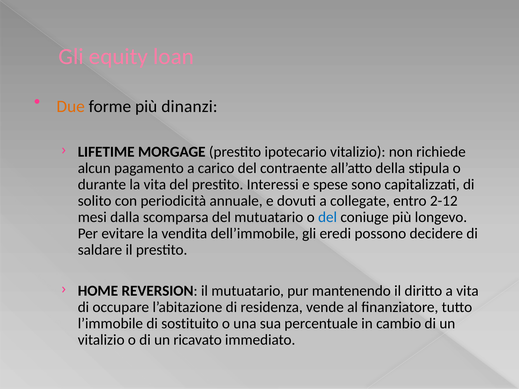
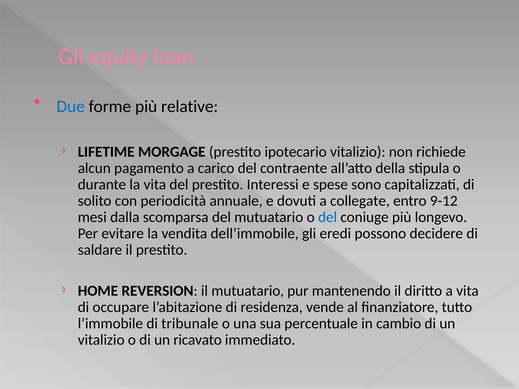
Due colour: orange -> blue (71, 107)
dinanzi: dinanzi -> relative (190, 107)
2-12: 2-12 -> 9-12 (444, 201)
sostituito: sostituito -> tribunale (190, 324)
